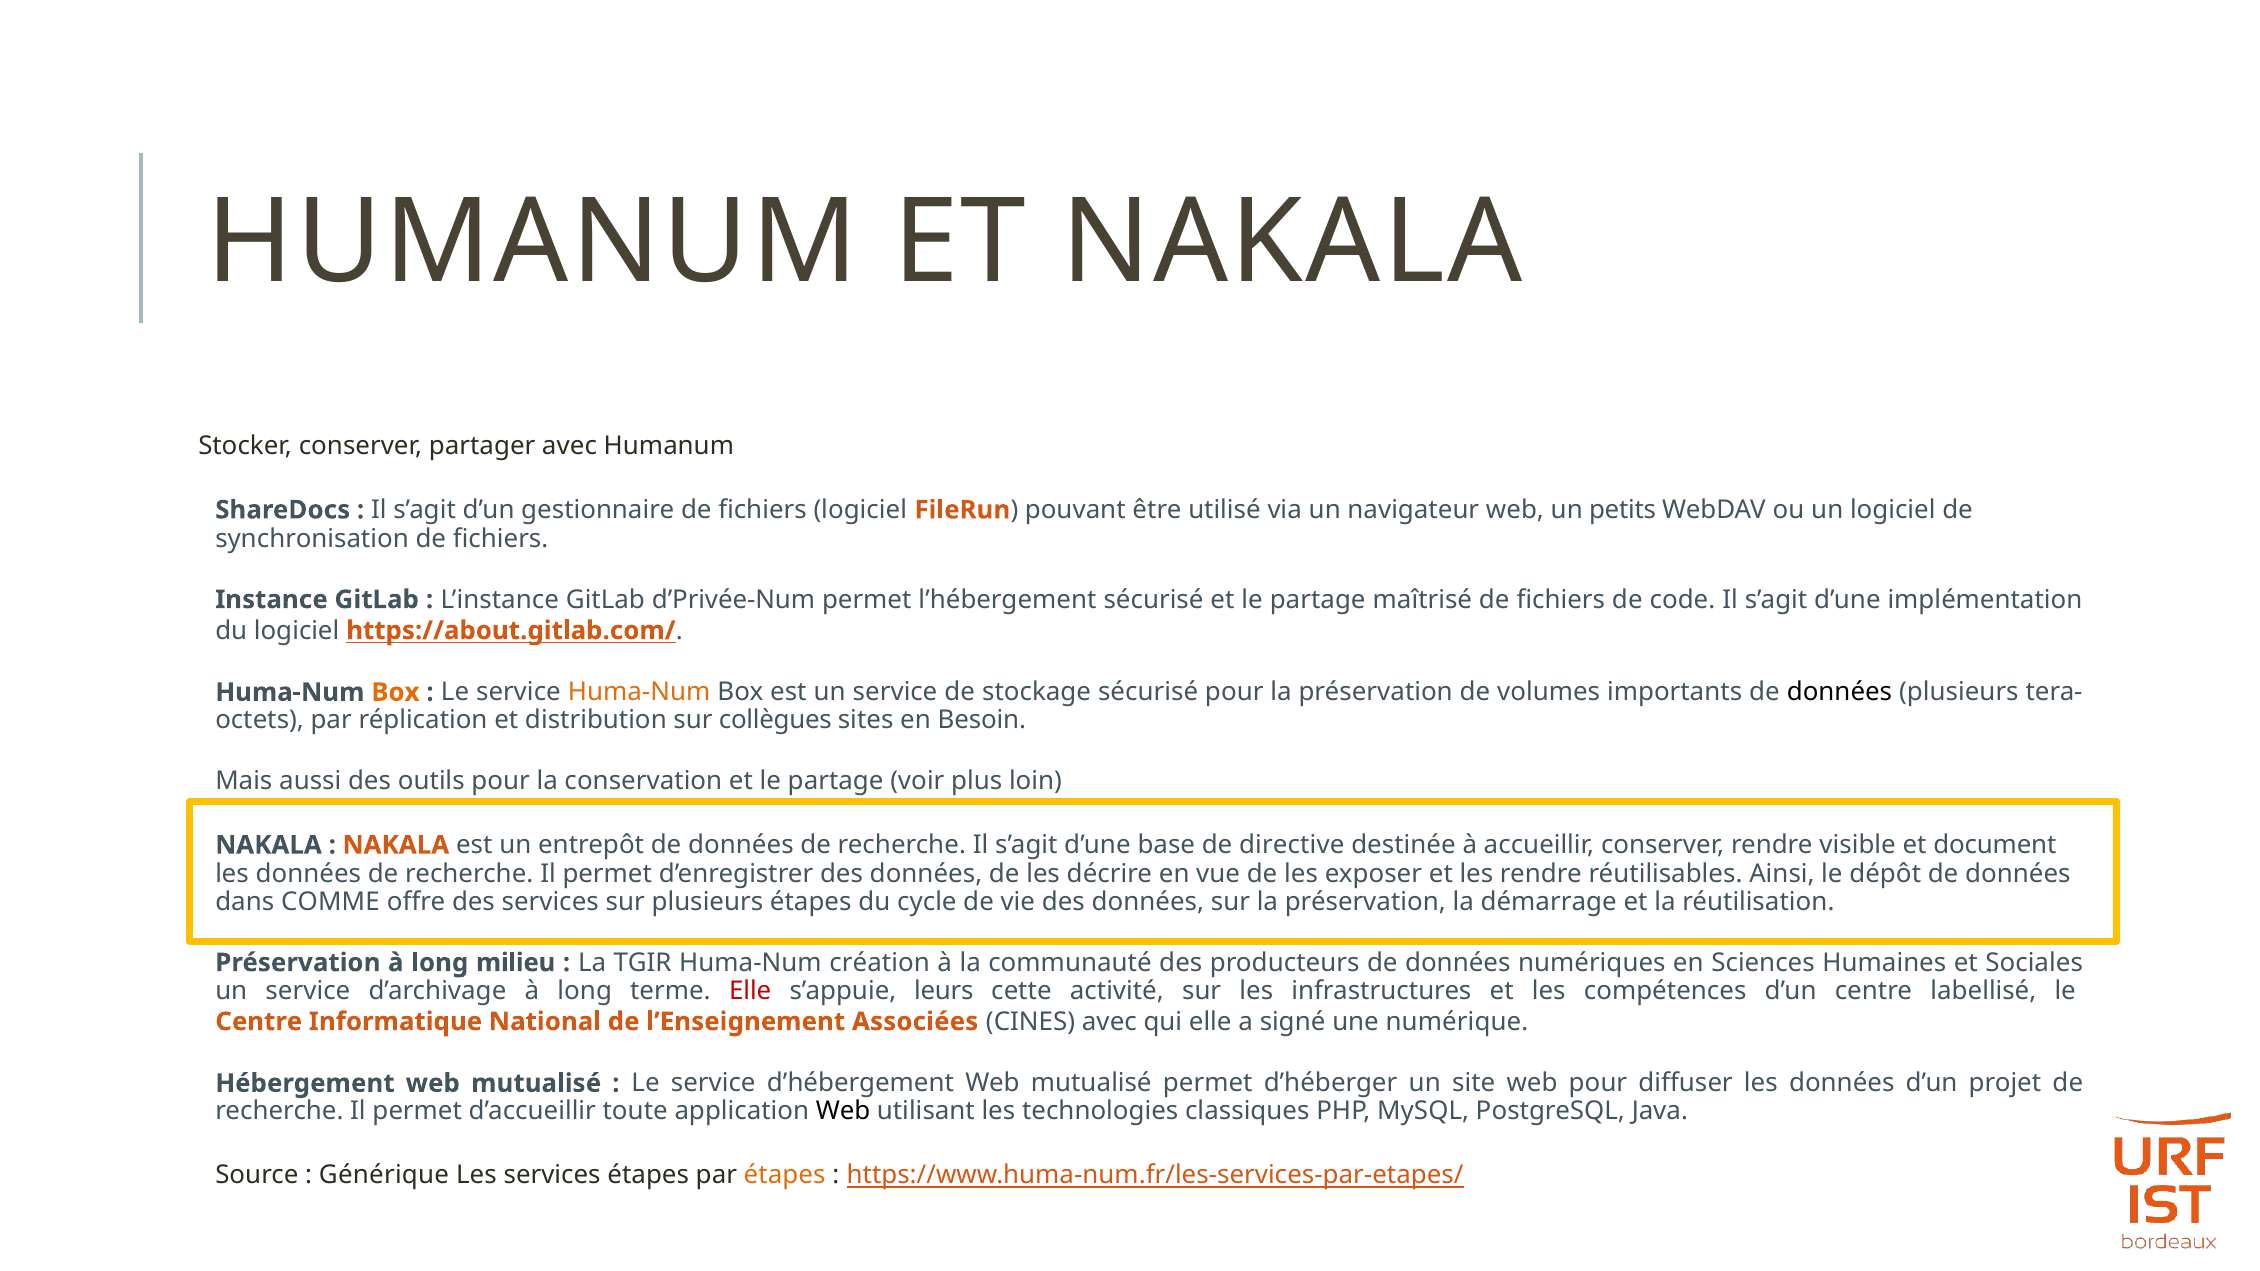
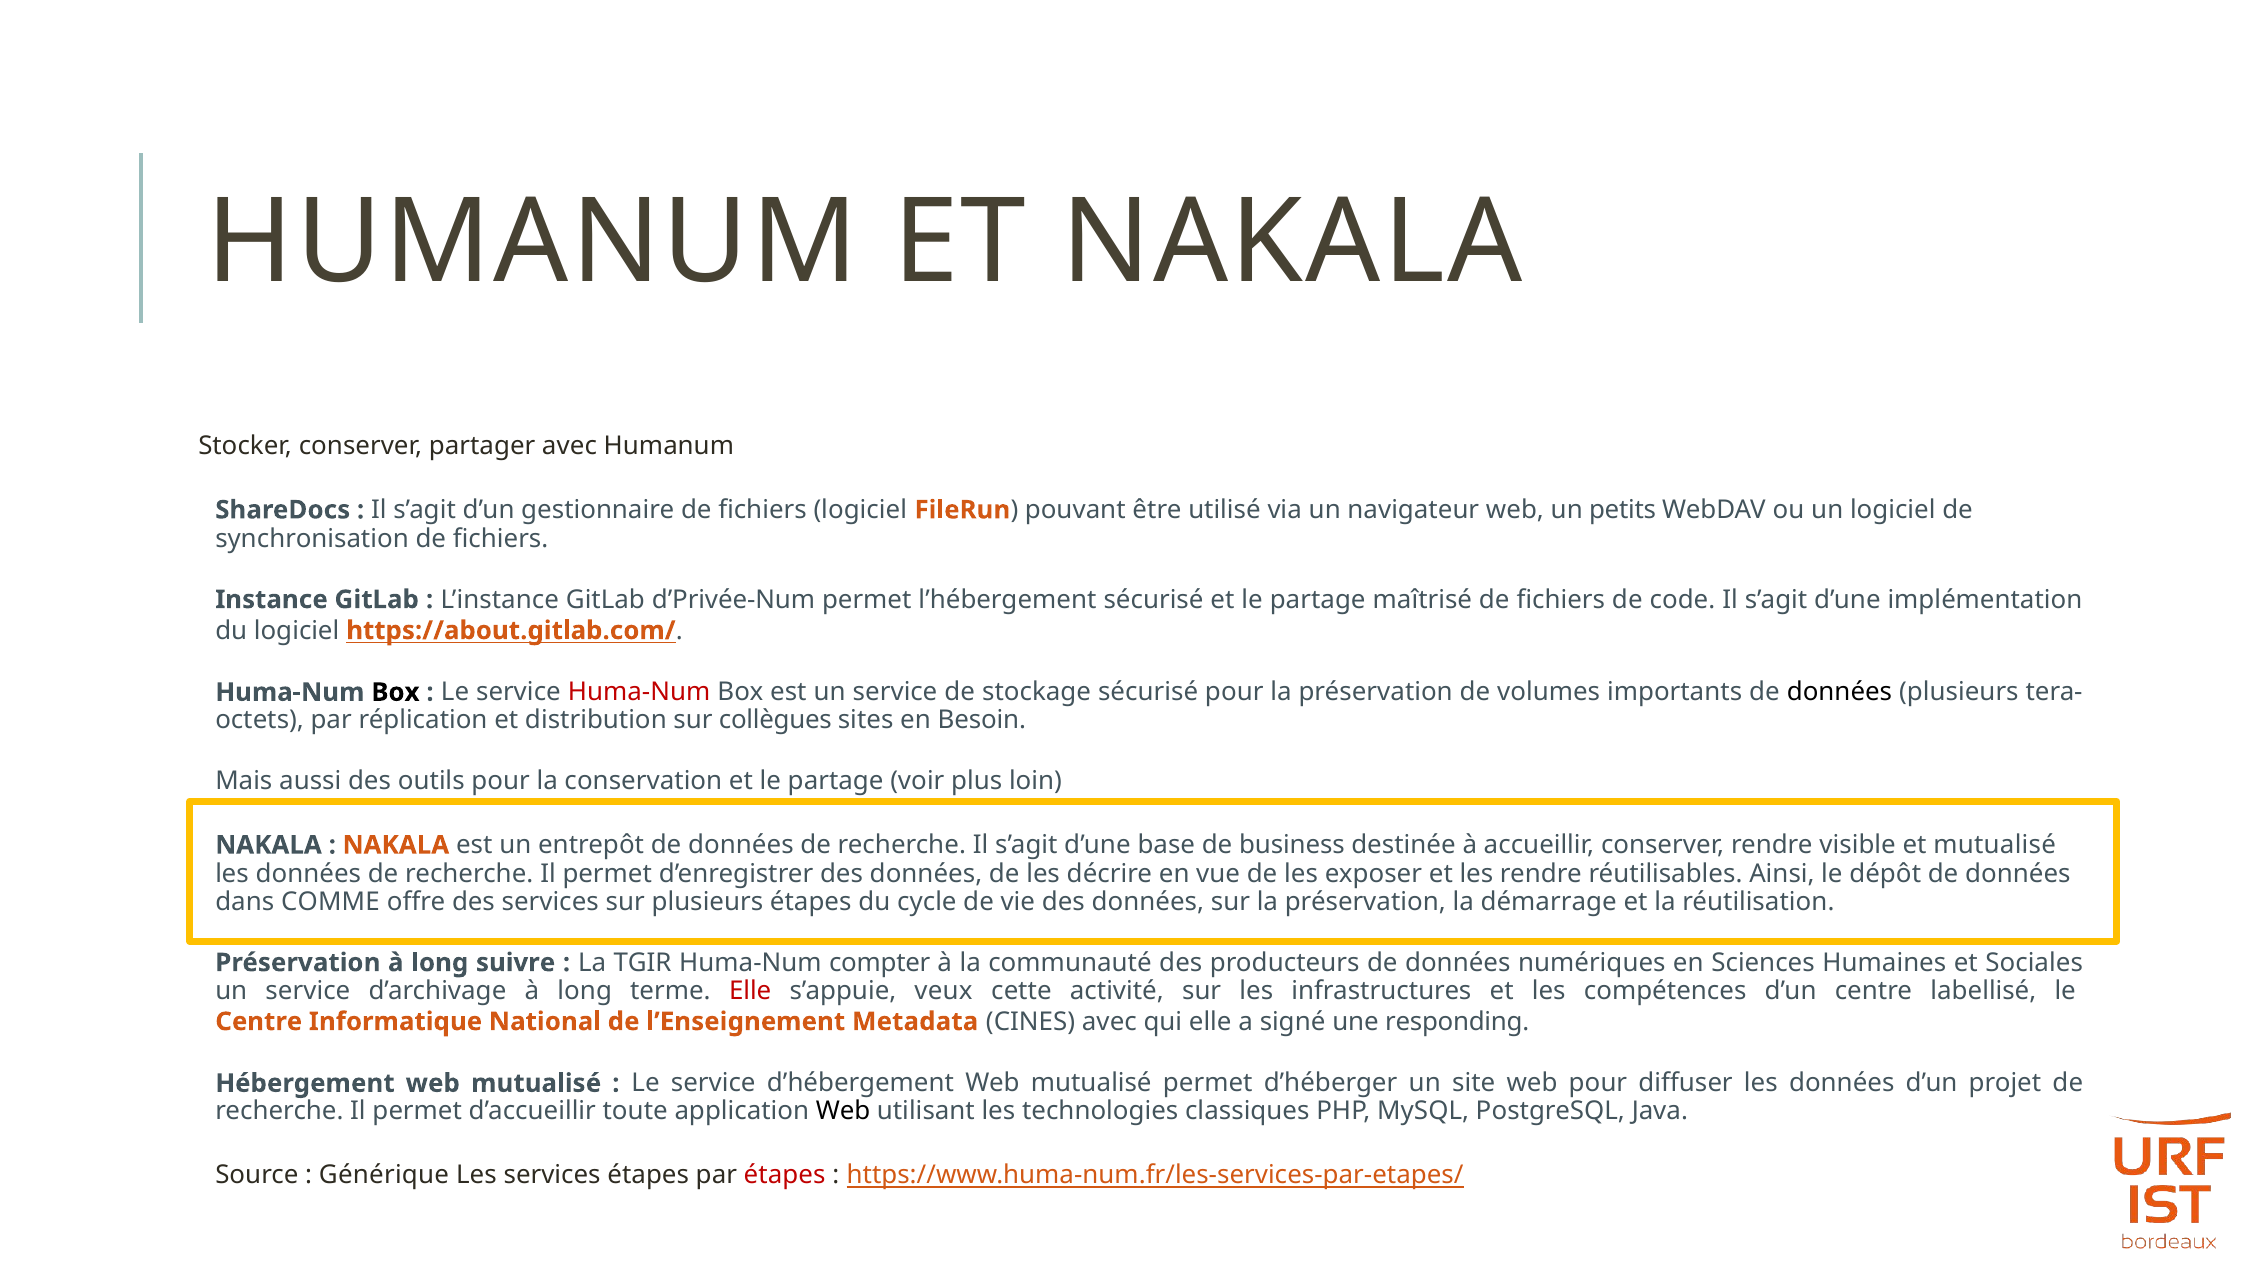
Box colour: orange -> black (395, 692)
Huma-Num colour: orange -> red (639, 692)
directive: directive -> business (1292, 845)
et document: document -> mutualisé (1995, 845)
milieu: milieu -> suivre (516, 963)
création: création -> compter (880, 963)
leurs: leurs -> veux (944, 991)
Associées: Associées -> Metadata (915, 1022)
numérique: numérique -> responding (1457, 1022)
étapes colour: orange -> red (785, 1175)
